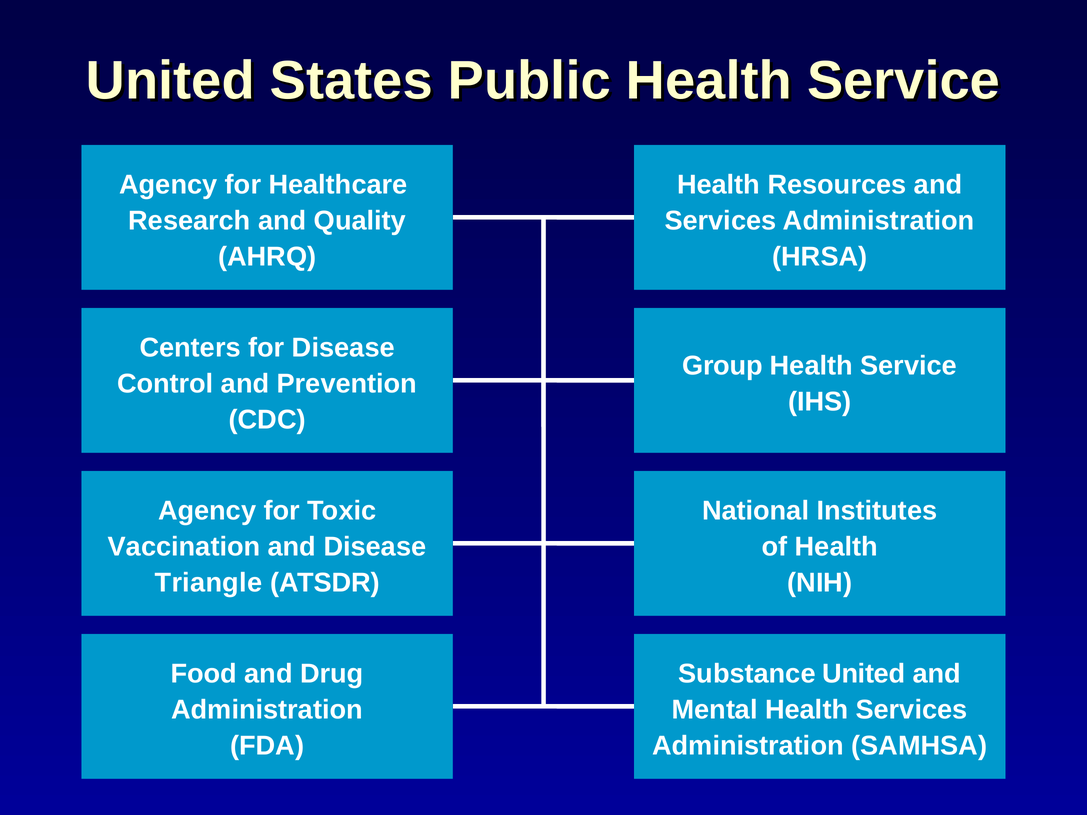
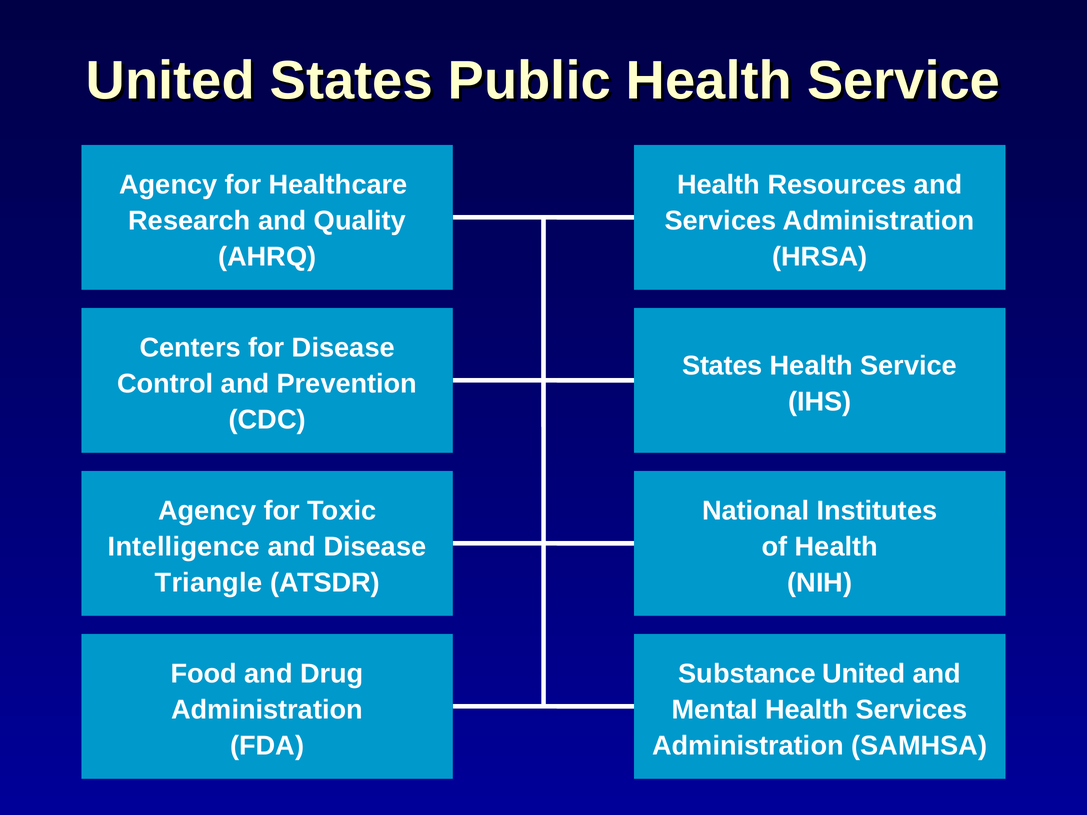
Group: Group -> States (722, 366)
Vaccination: Vaccination -> Intelligence (184, 547)
